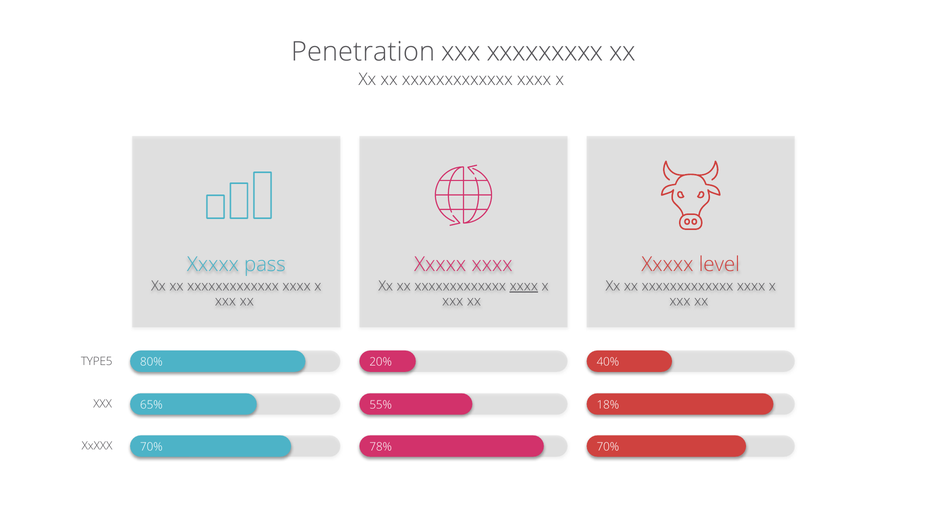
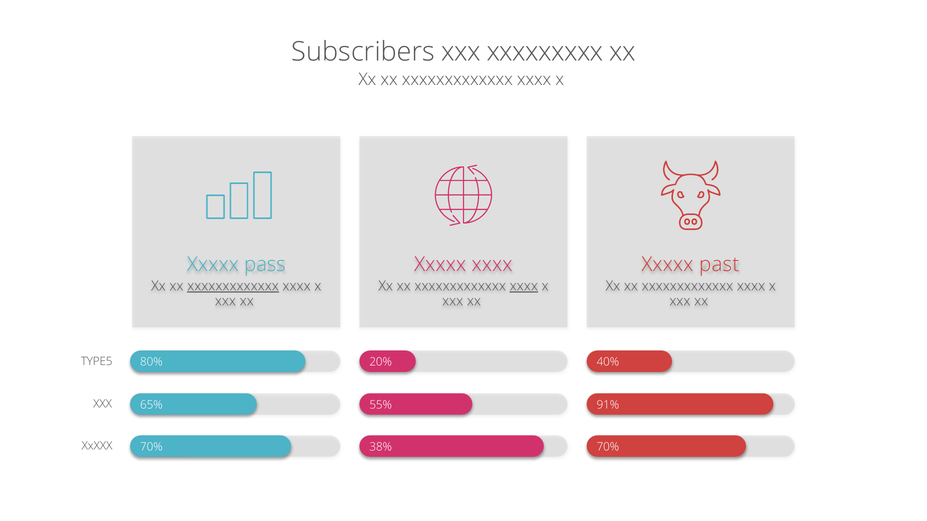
Penetration: Penetration -> Subscribers (363, 52)
level: level -> past (719, 265)
xxxxxxxxxxxxx underline: none -> present (233, 286)
18%: 18% -> 91% (608, 405)
78%: 78% -> 38% (381, 447)
